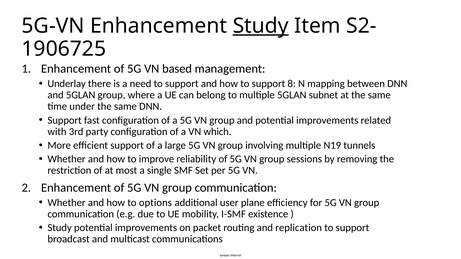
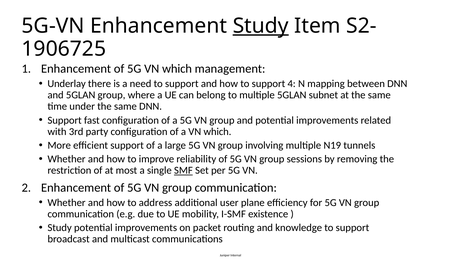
5G VN based: based -> which (177, 69)
8: 8 -> 4 (292, 84)
SMF underline: none -> present (183, 171)
options: options -> address (155, 203)
replication: replication -> knowledge (299, 228)
